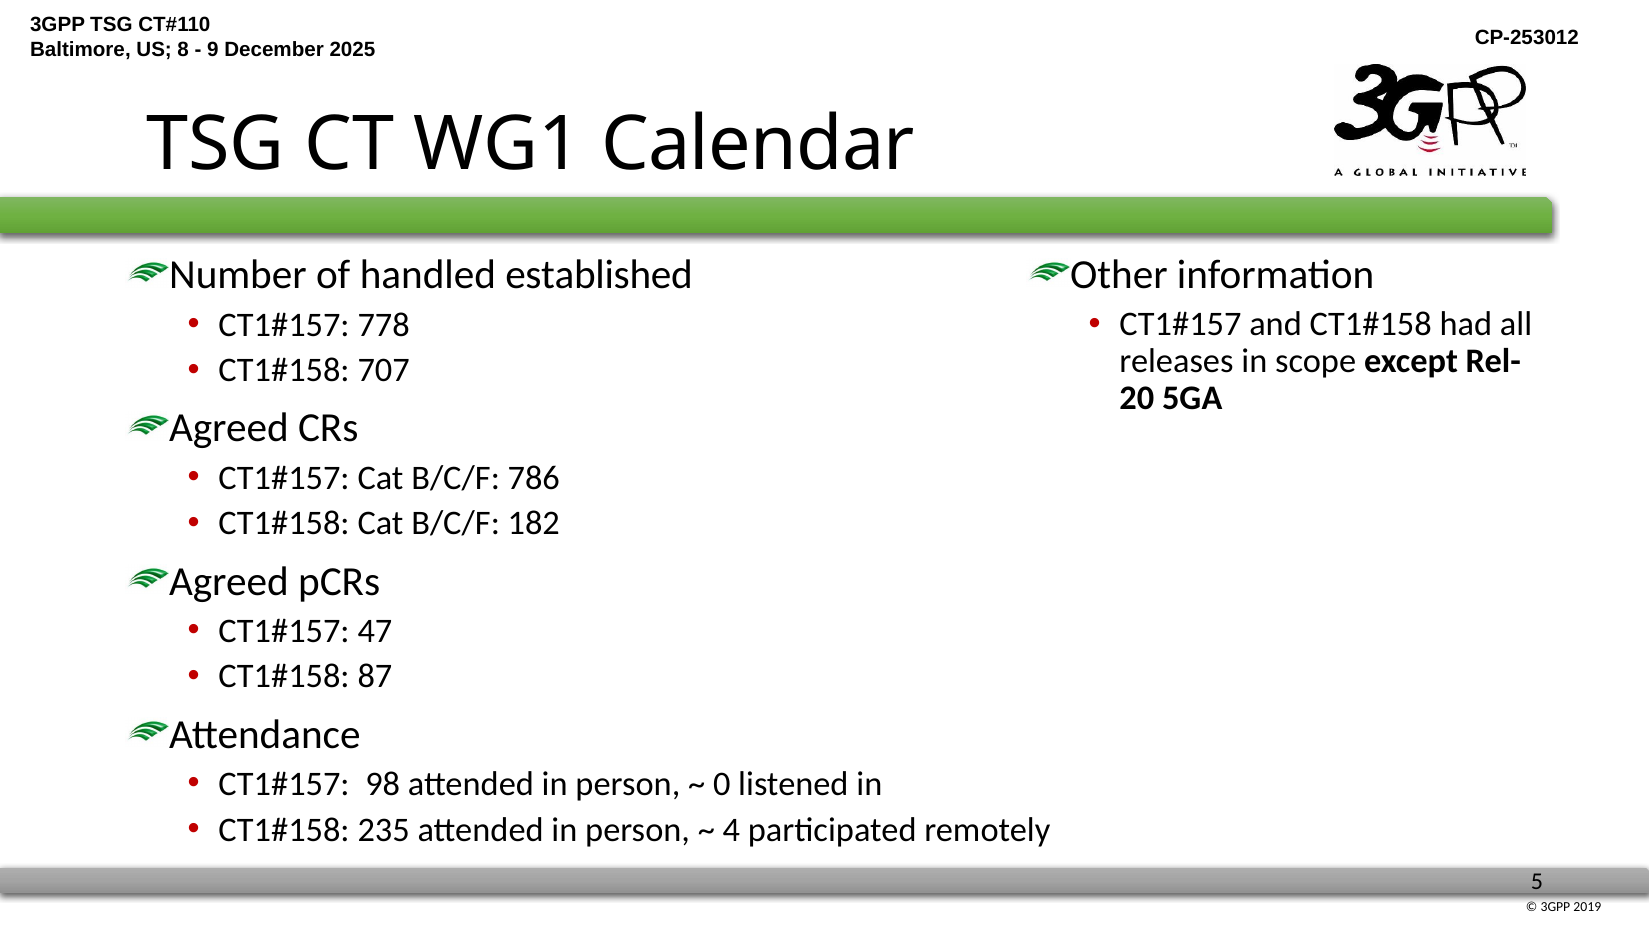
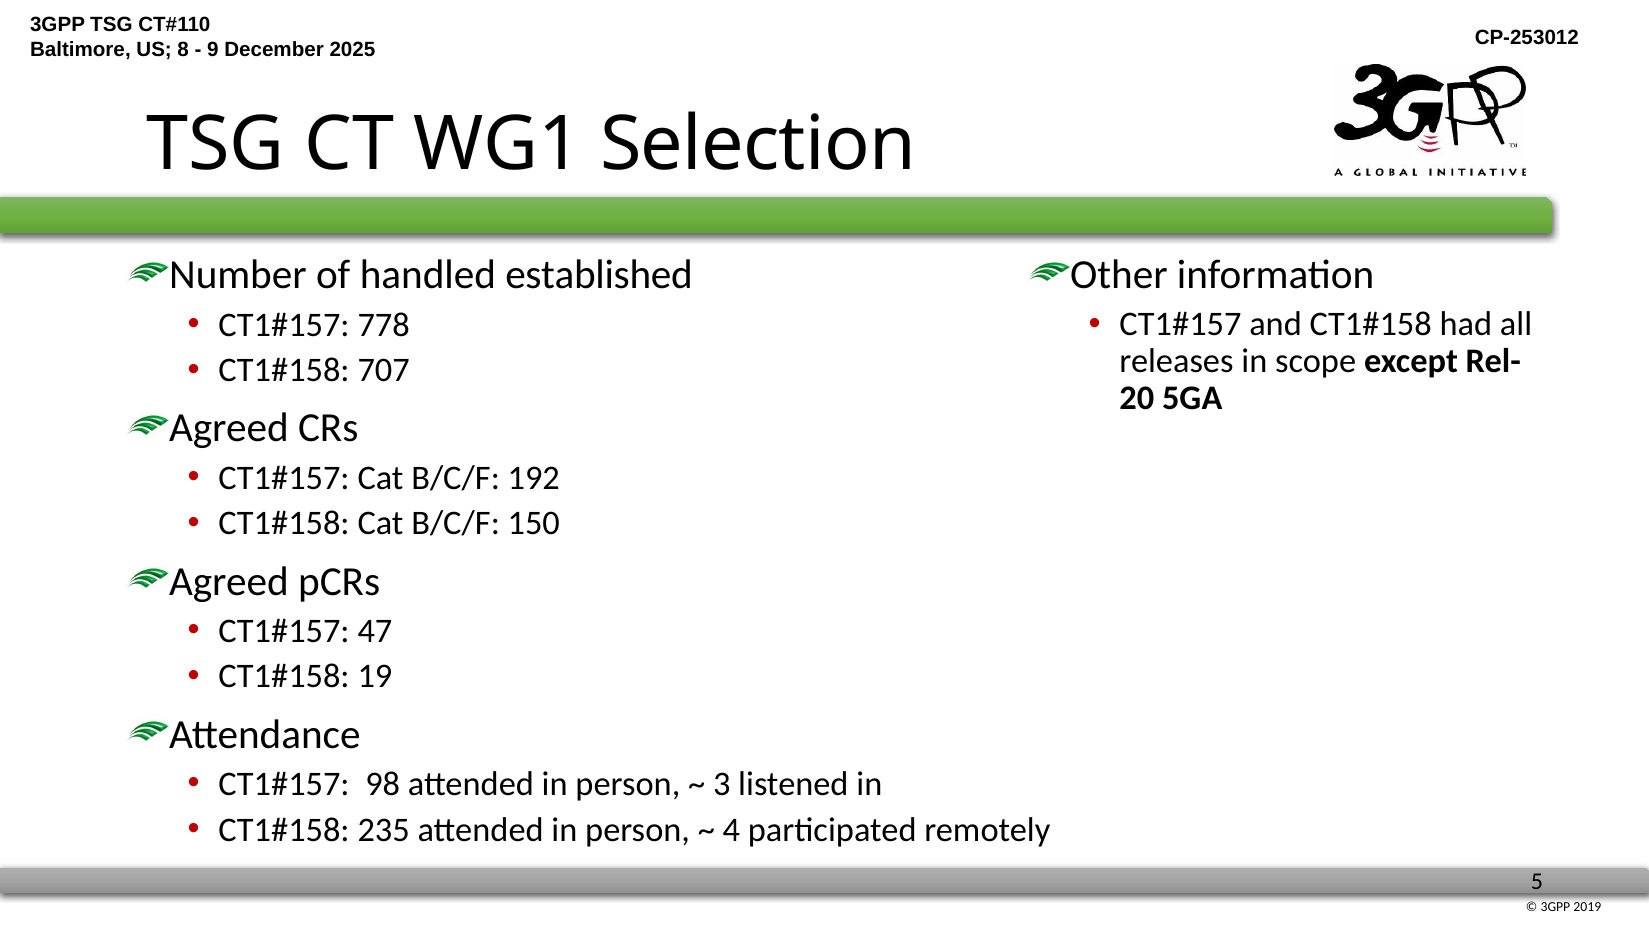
Calendar: Calendar -> Selection (758, 144)
786: 786 -> 192 (534, 478)
182: 182 -> 150 (534, 523)
87: 87 -> 19 (375, 676)
0: 0 -> 3 (722, 784)
